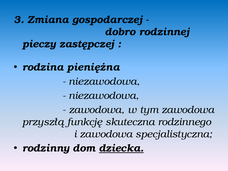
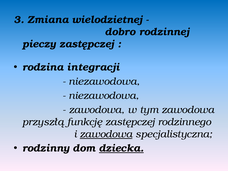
gospodarczej: gospodarczej -> wielodzietnej (107, 20)
pieniężna: pieniężna -> integracji (93, 67)
funkcję skuteczna: skuteczna -> zastępczej (130, 122)
zawodowa underline: none -> present (106, 134)
